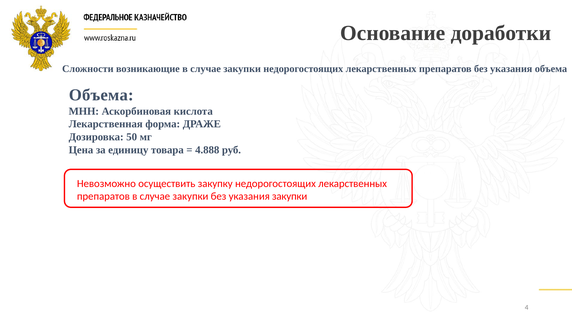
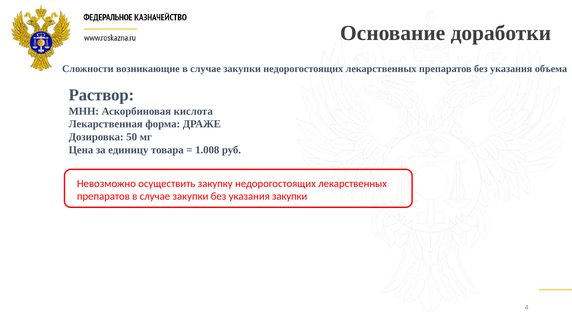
Объема: Объема -> Раствор (101, 95)
4.888: 4.888 -> 1.008 (207, 150)
